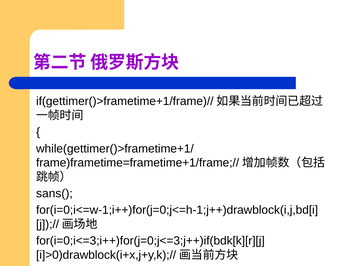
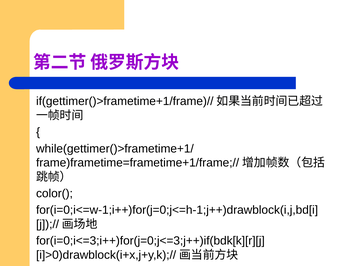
sans(: sans( -> color( (54, 194)
